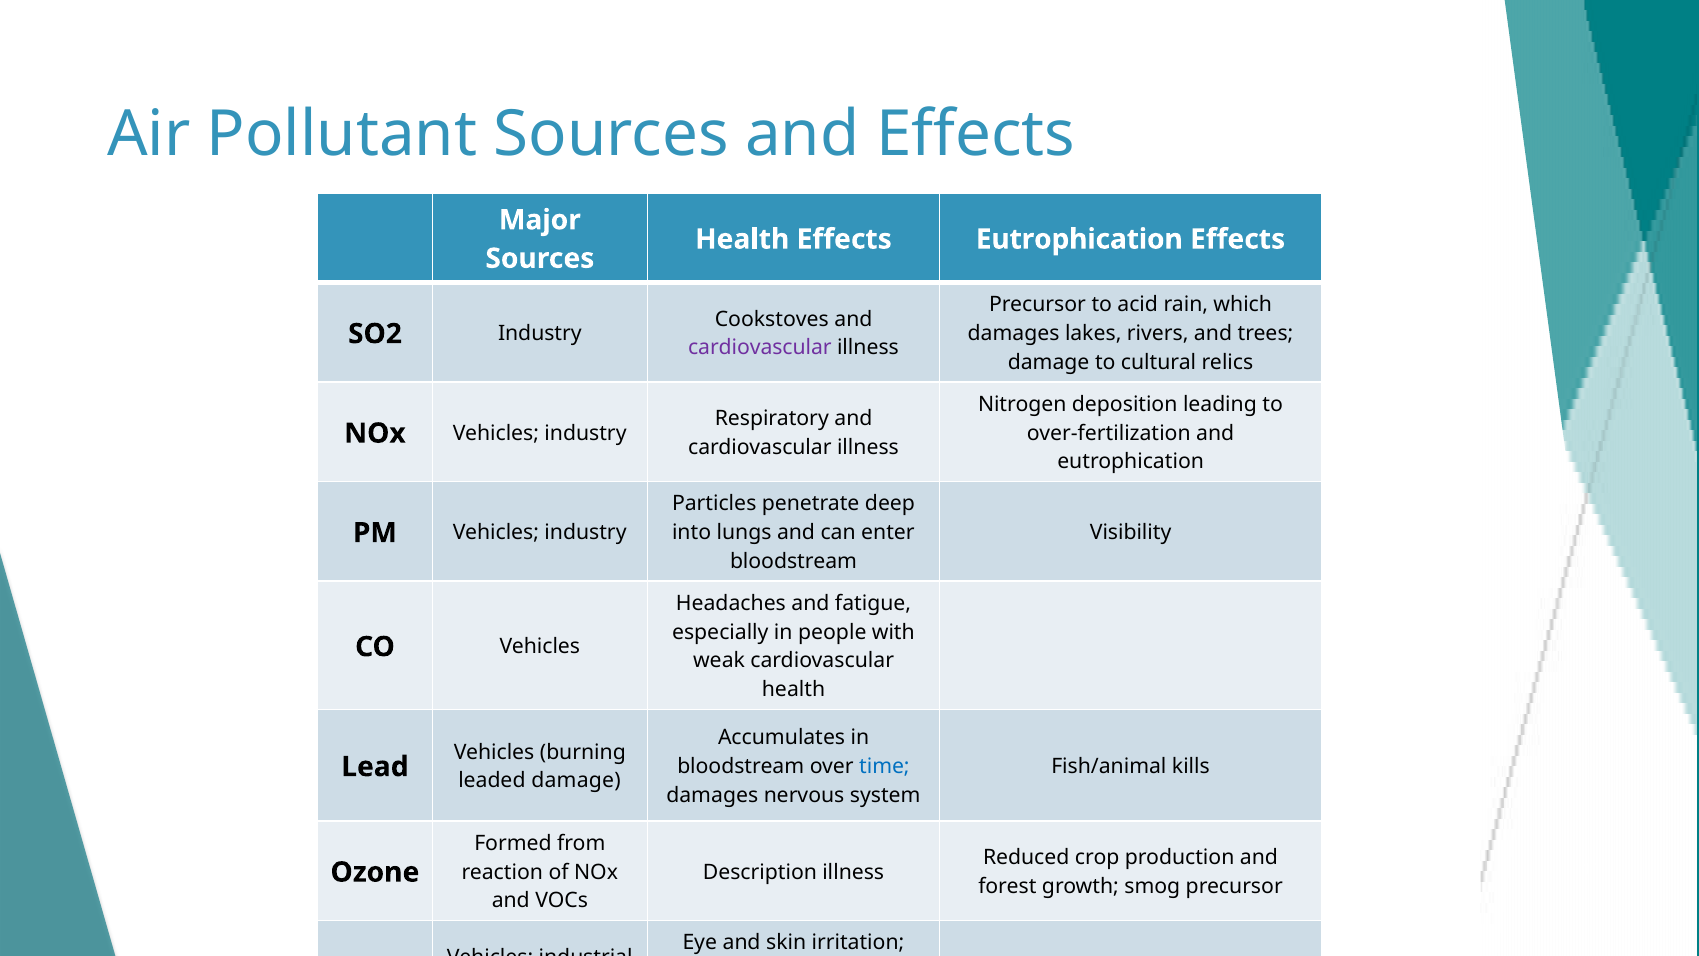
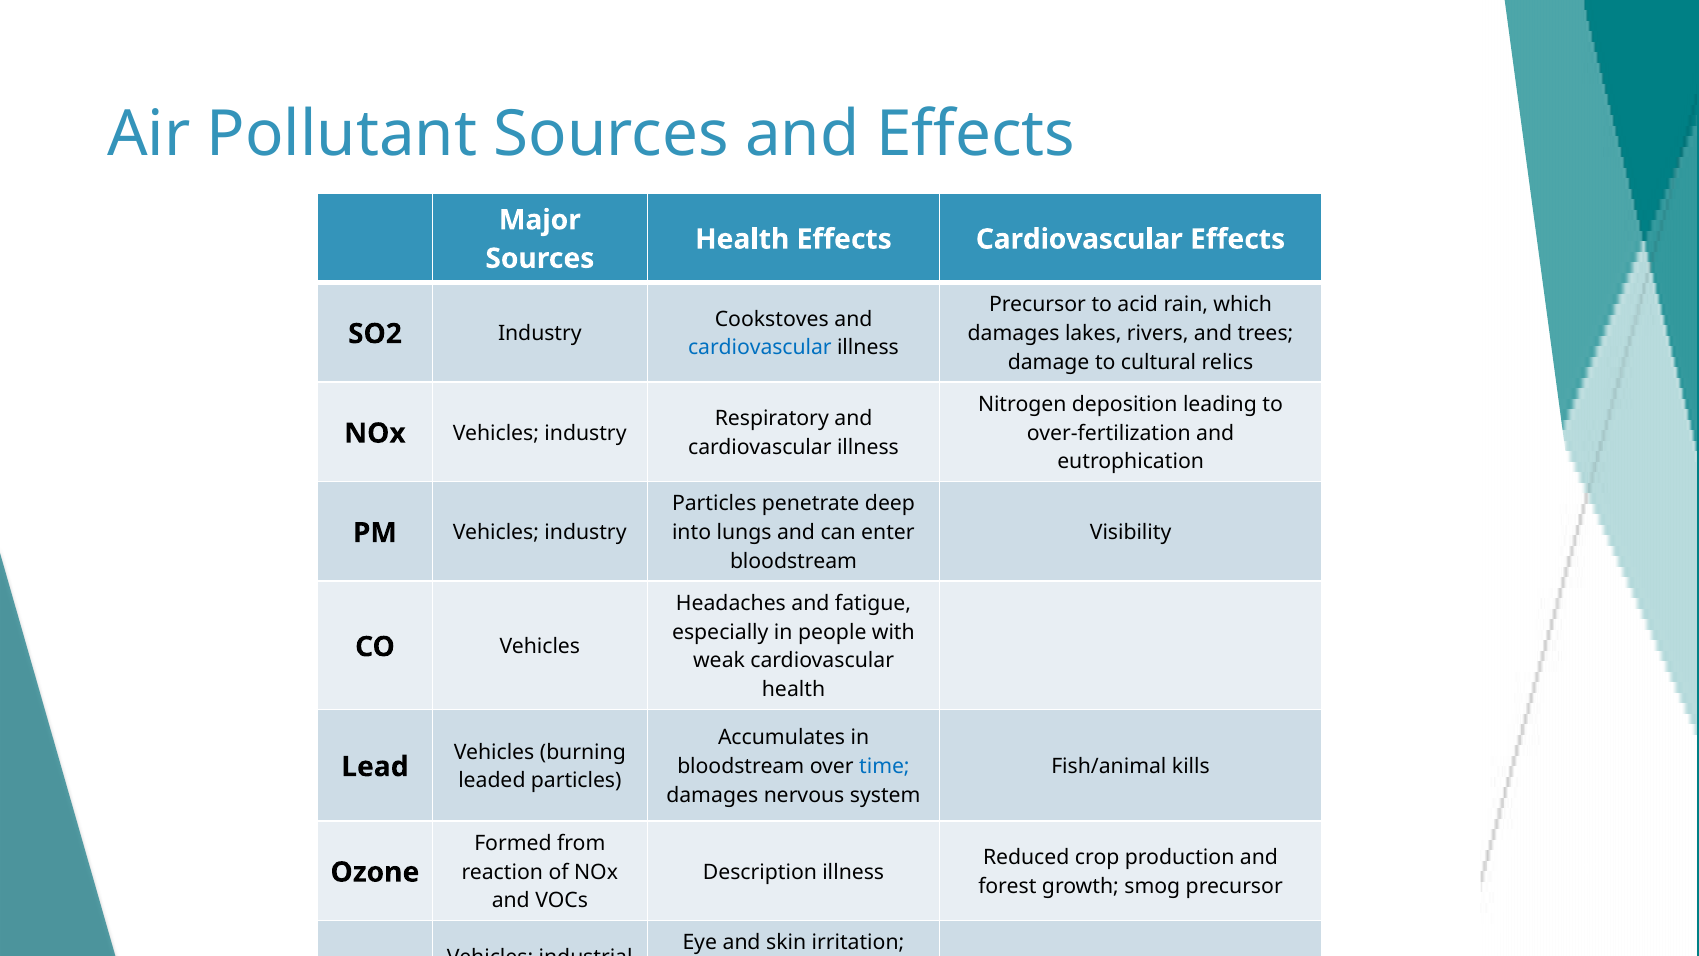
Effects Eutrophication: Eutrophication -> Cardiovascular (1079, 239)
cardiovascular colour: purple -> blue (760, 348)
leaded damage: damage -> particles (576, 781)
